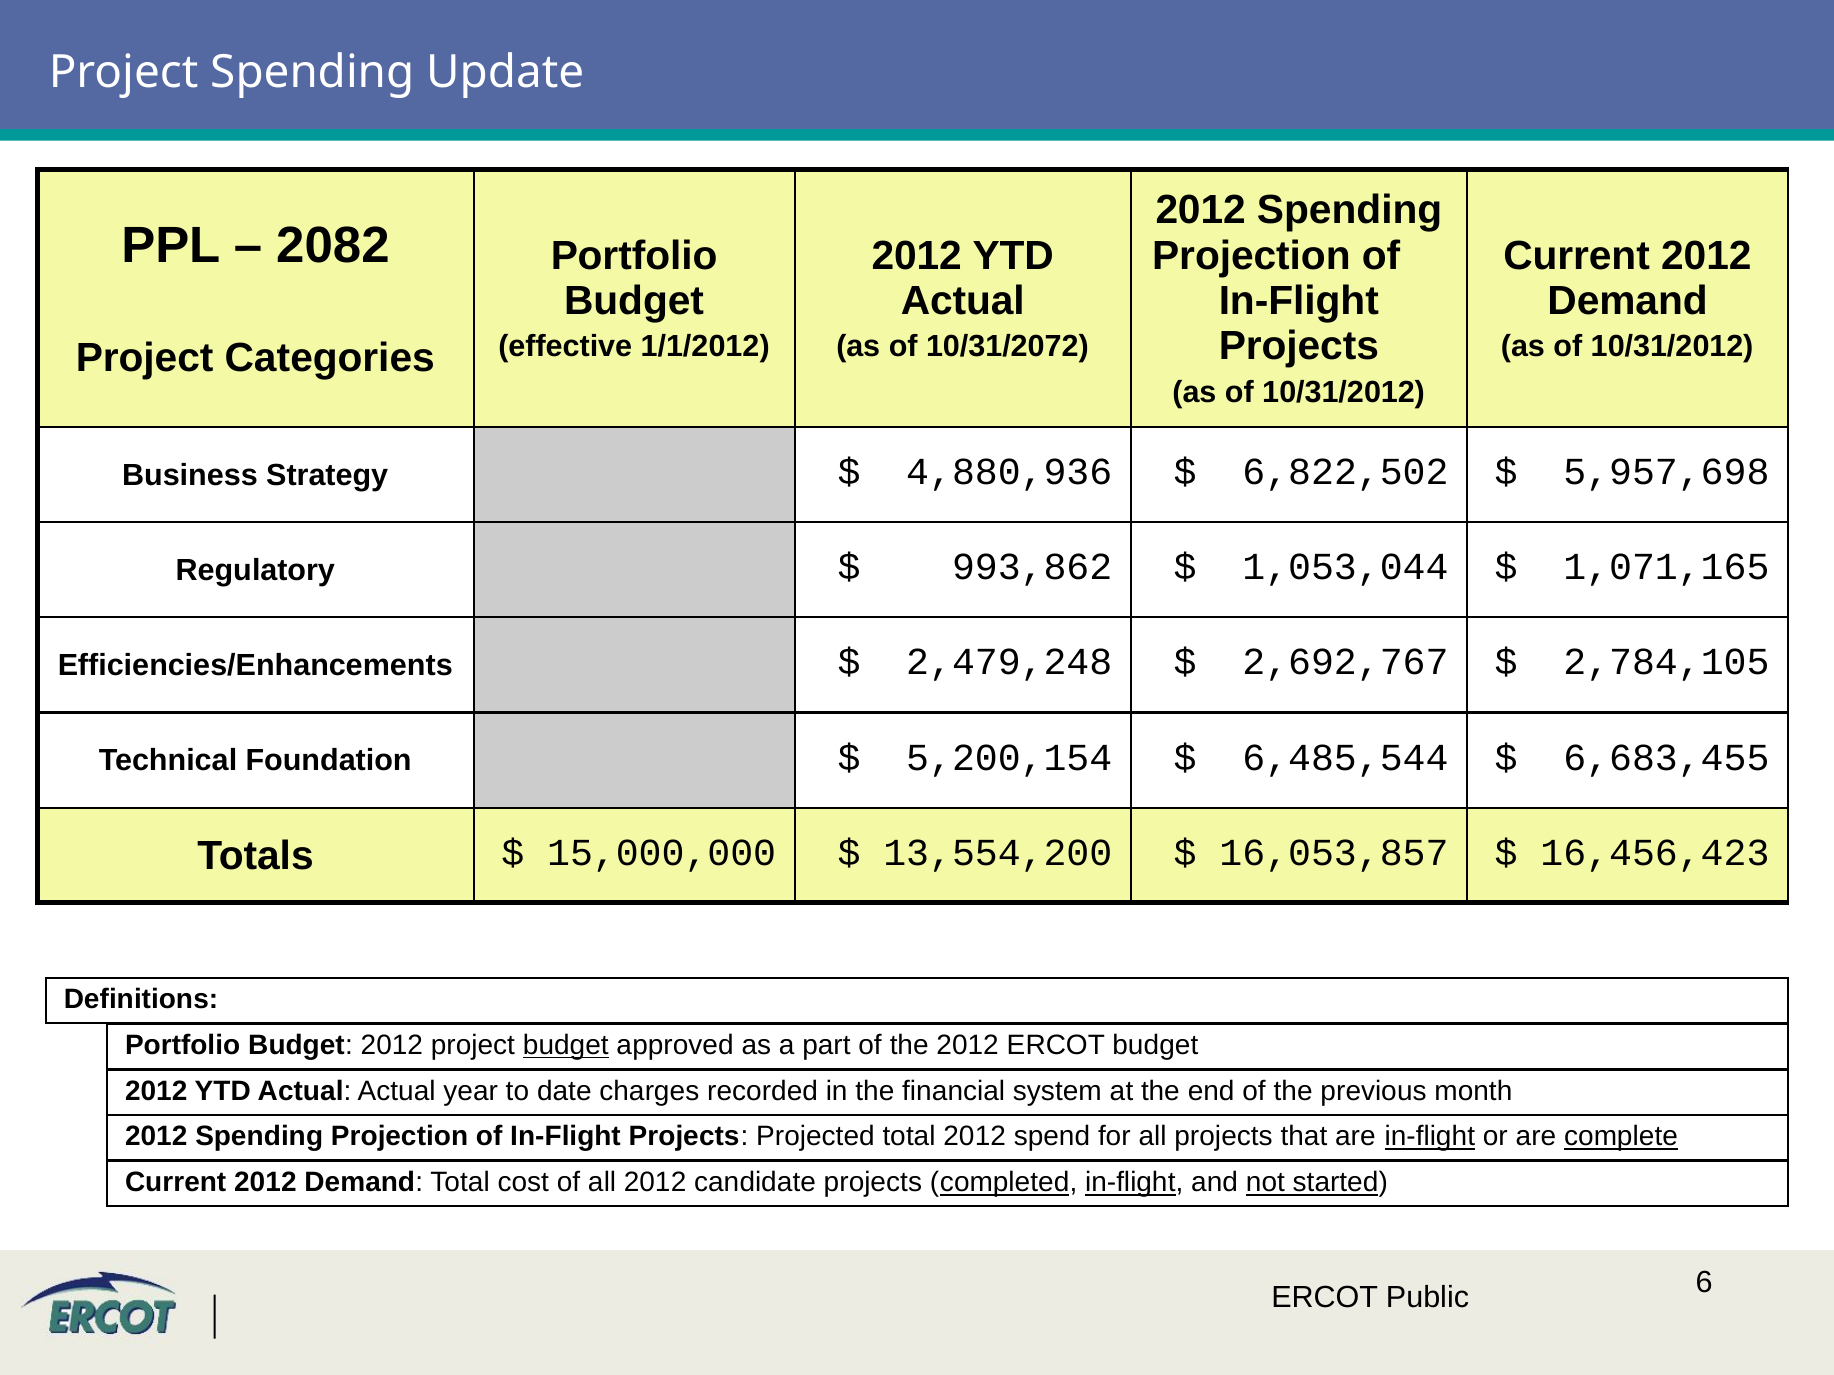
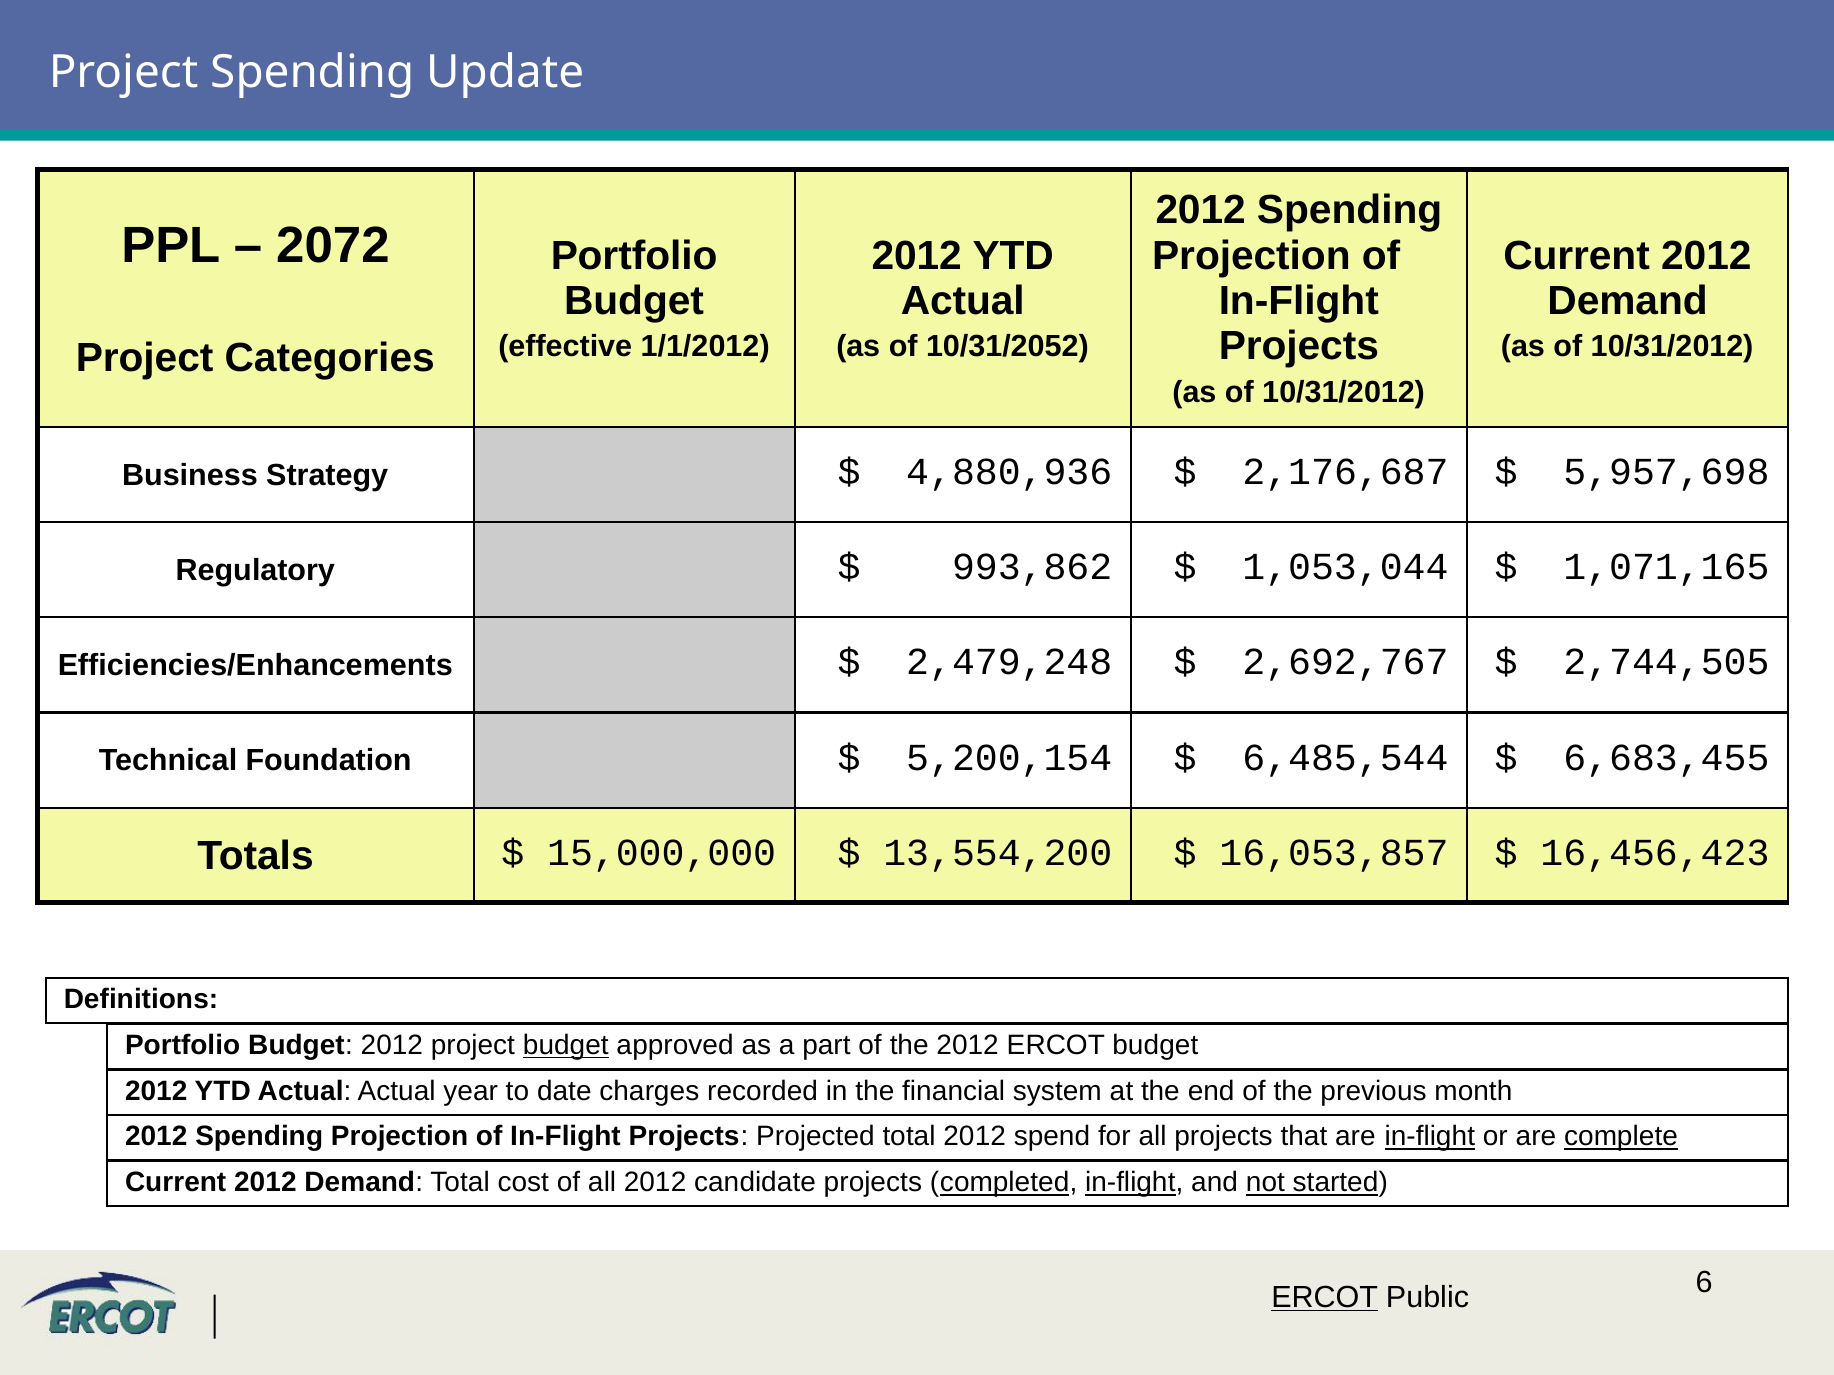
2082: 2082 -> 2072 (333, 245)
10/31/2072: 10/31/2072 -> 10/31/2052 (1007, 347)
6,822,502: 6,822,502 -> 2,176,687 (1345, 472)
2,784,105: 2,784,105 -> 2,744,505 (1666, 663)
ERCOT underline: none -> present (1325, 1298)
